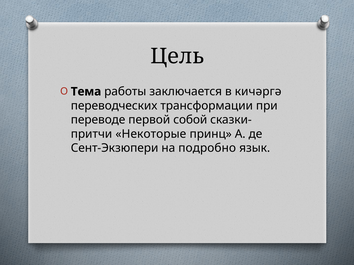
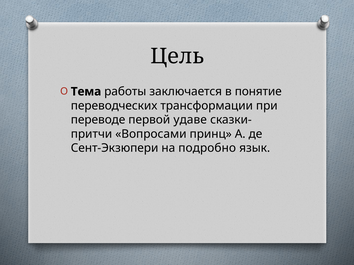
кичәргә: кичәргә -> понятие (258, 92)
собой: собой -> удаве (190, 120)
Некоторые: Некоторые -> Вопросами (151, 134)
